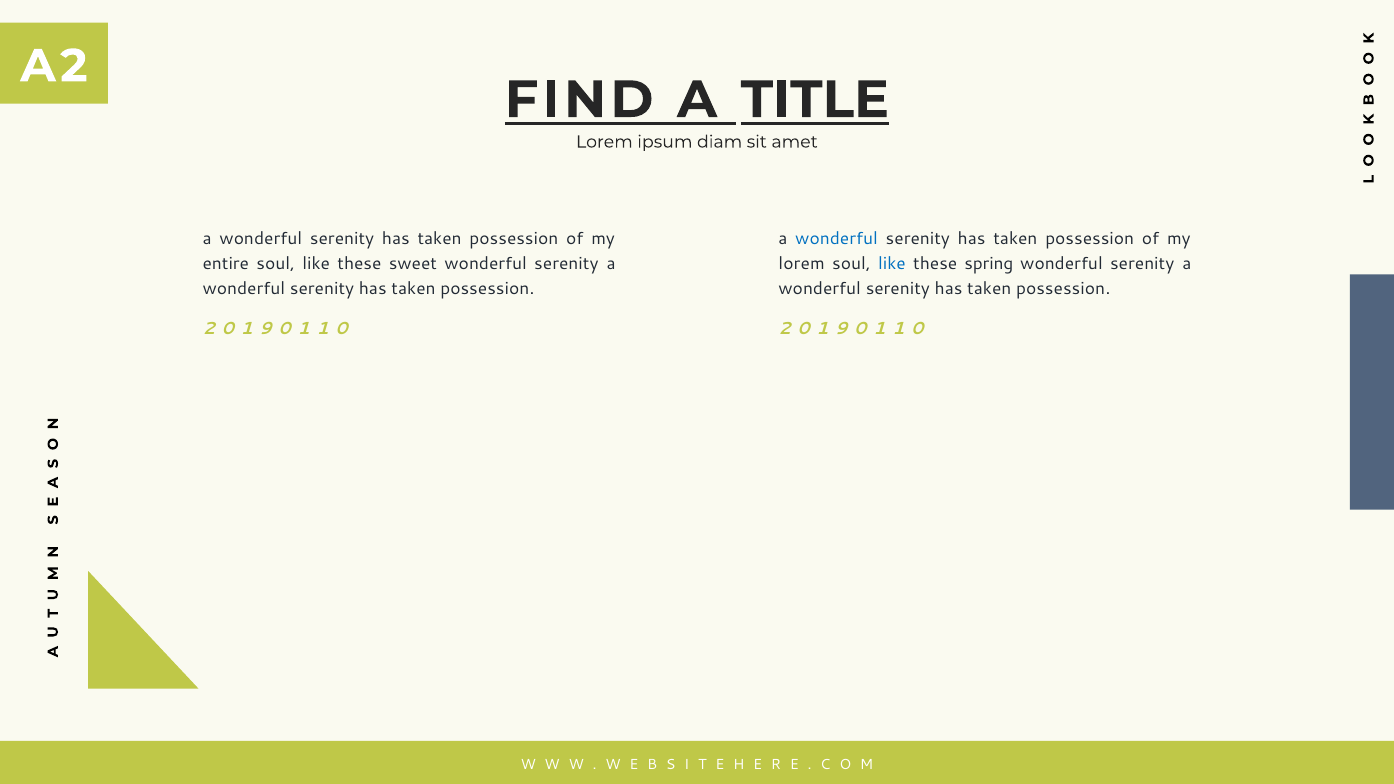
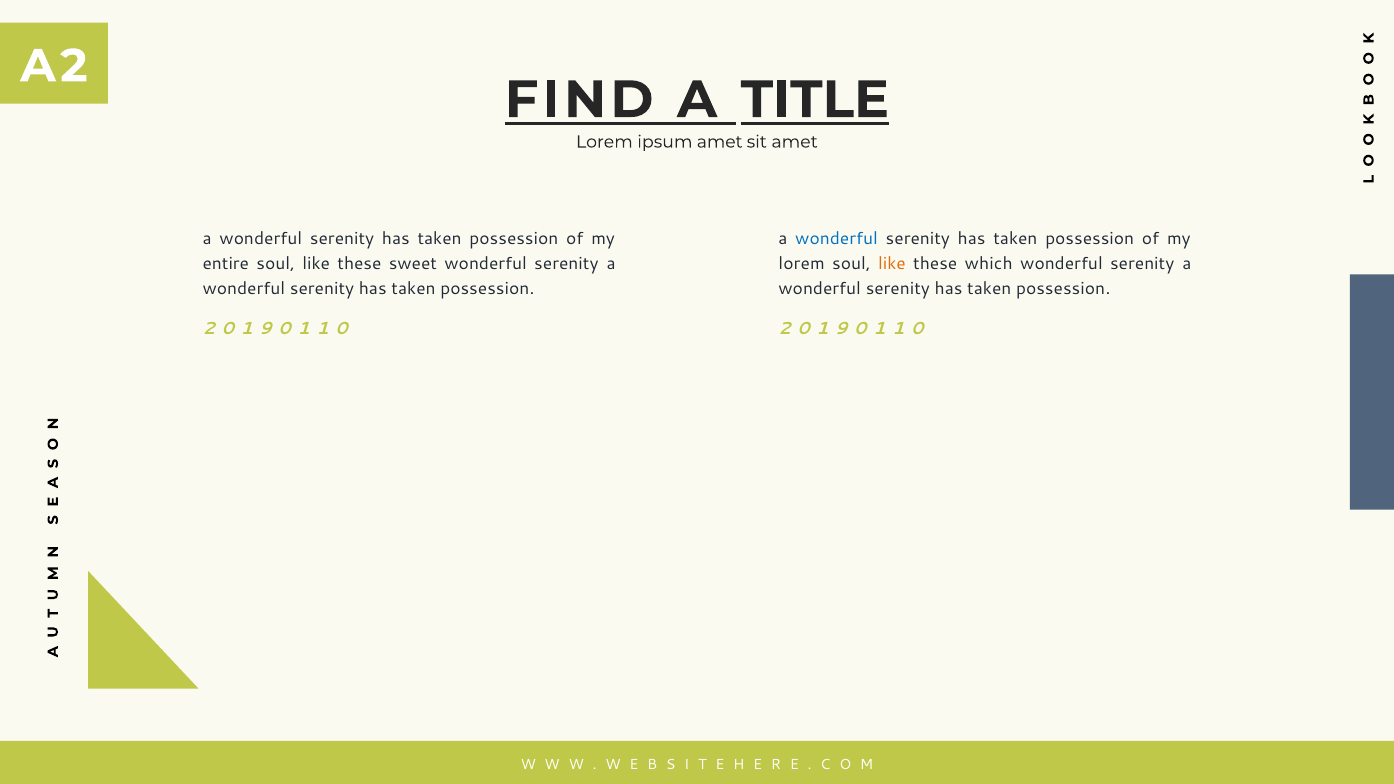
ipsum diam: diam -> amet (720, 142)
like colour: blue -> orange (892, 264)
spring: spring -> which (989, 264)
